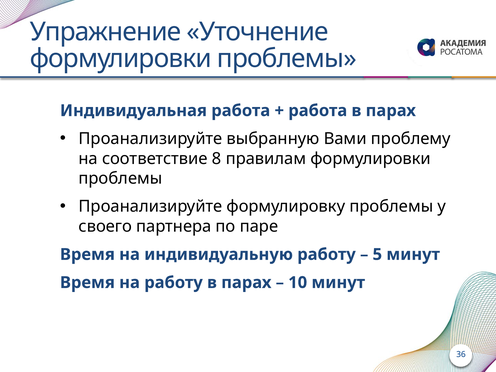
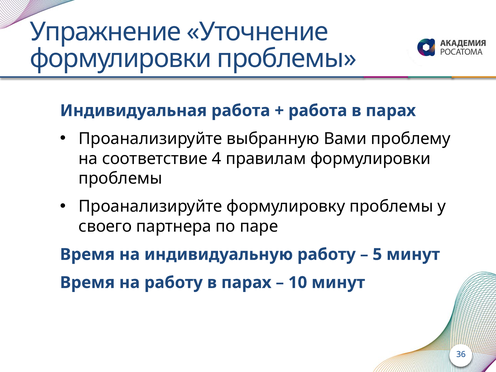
8: 8 -> 4 (217, 159)
